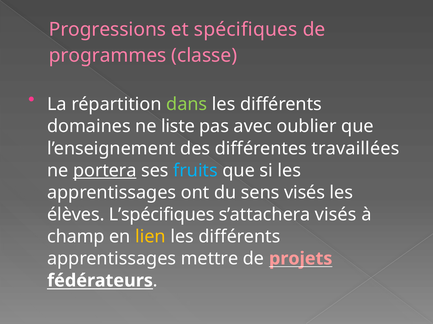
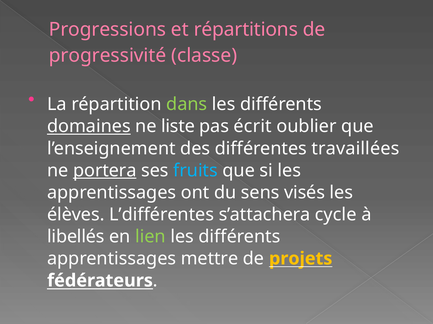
spécifiques: spécifiques -> répartitions (246, 29)
programmes: programmes -> progressivité (108, 56)
domaines underline: none -> present (89, 127)
avec: avec -> écrit (253, 127)
L’spécifiques: L’spécifiques -> L’différentes (162, 215)
s’attachera visés: visés -> cycle (336, 215)
champ: champ -> libellés (76, 237)
lien colour: yellow -> light green (150, 237)
projets colour: pink -> yellow (301, 259)
